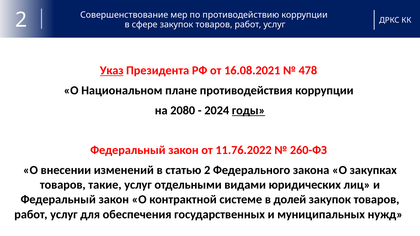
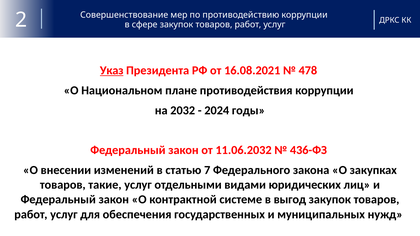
2080: 2080 -> 2032 (183, 110)
годы underline: present -> none (249, 110)
11.76.2022: 11.76.2022 -> 11.06.2032 (244, 150)
260-ФЗ: 260-ФЗ -> 436-ФЗ (308, 150)
статью 2: 2 -> 7 (207, 170)
долей: долей -> выгод (290, 200)
